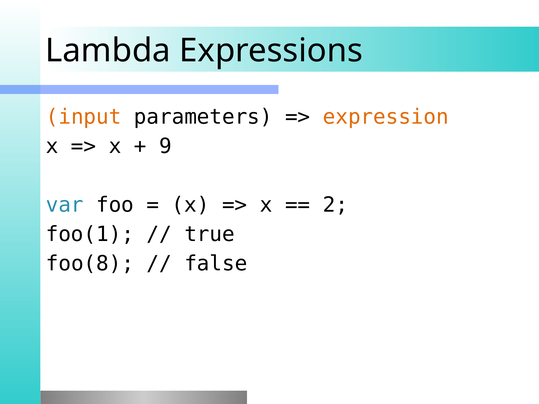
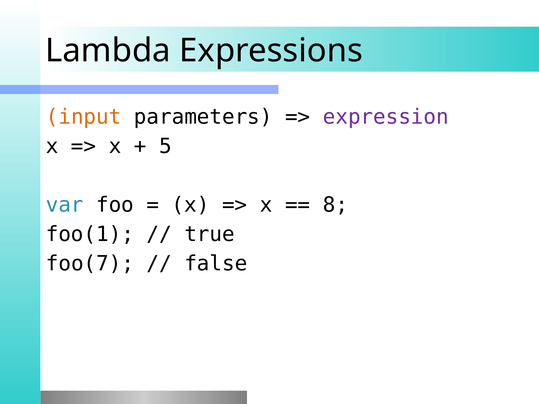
expression colour: orange -> purple (386, 117)
9: 9 -> 5 (165, 146)
2: 2 -> 8 (335, 205)
foo(8: foo(8 -> foo(7 (90, 264)
